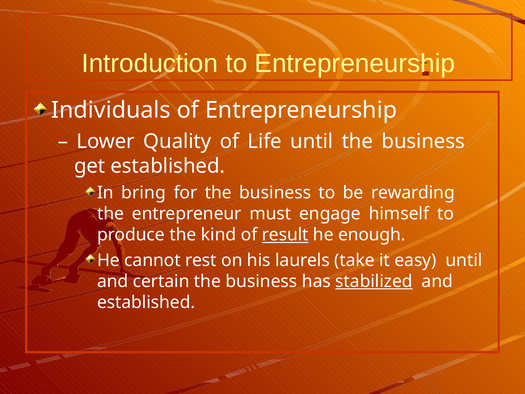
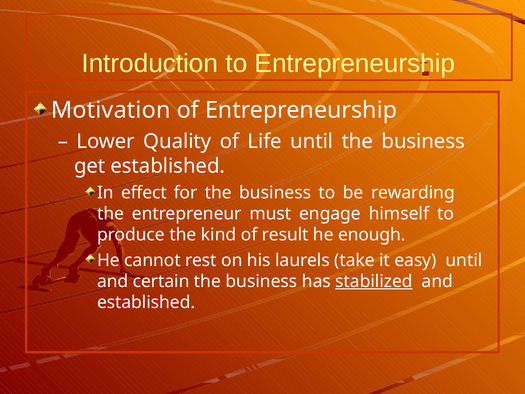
Individuals: Individuals -> Motivation (111, 110)
bring: bring -> effect (144, 193)
result underline: present -> none (285, 235)
